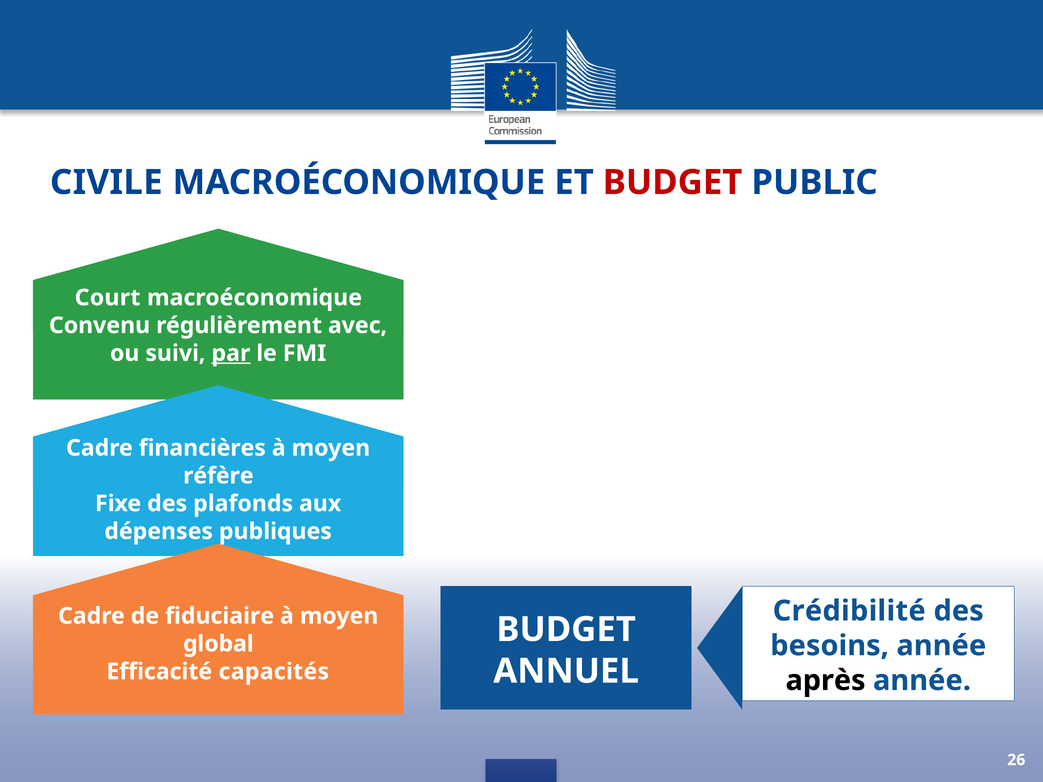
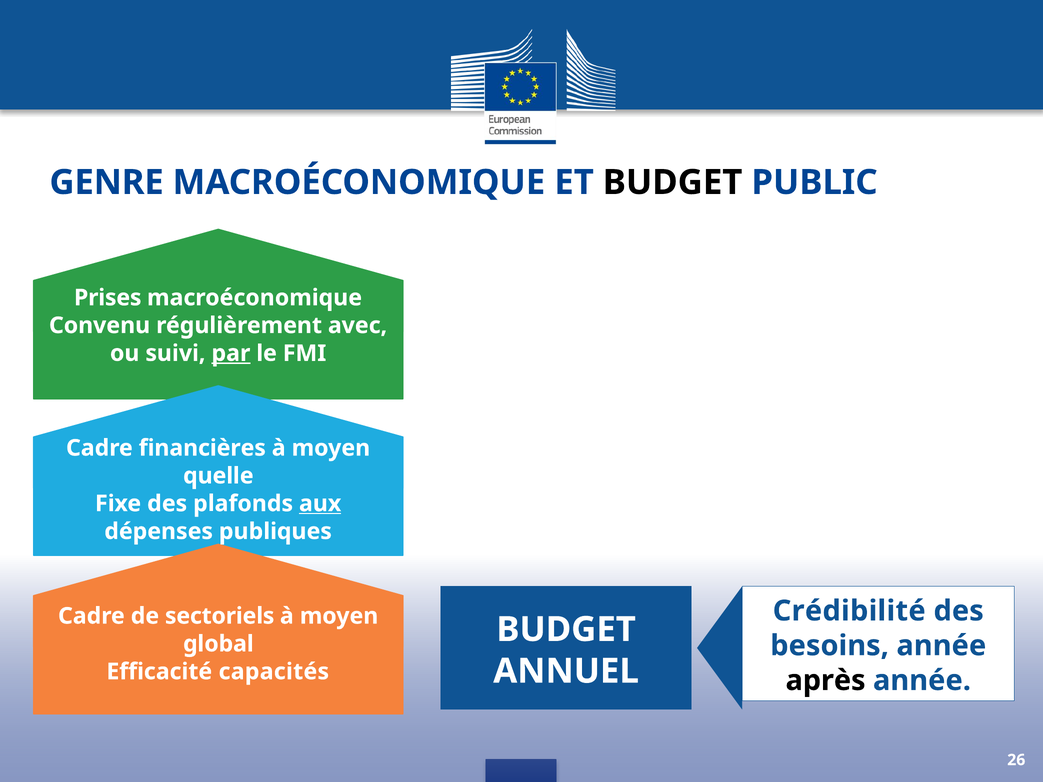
CIVILE: CIVILE -> GENRE (107, 183)
BUDGET colour: red -> black (673, 183)
Court: Court -> Prises (108, 298)
réfère: réfère -> quelle (218, 476)
aux underline: none -> present (320, 504)
fiduciaire: fiduciaire -> sectoriels (220, 616)
